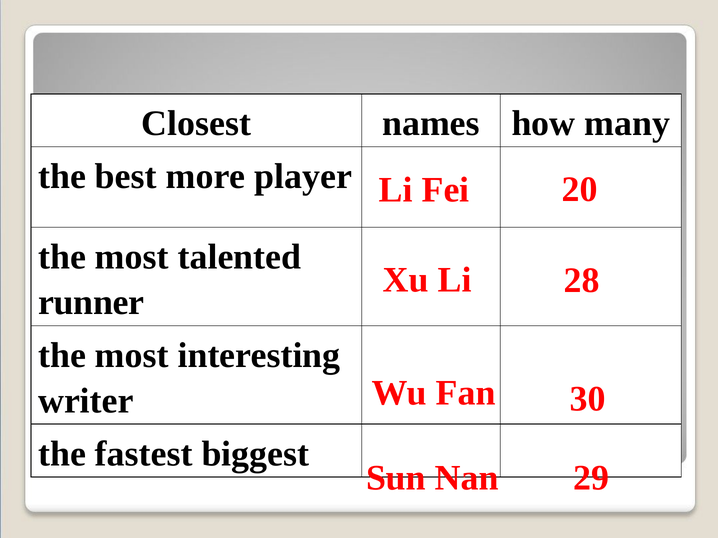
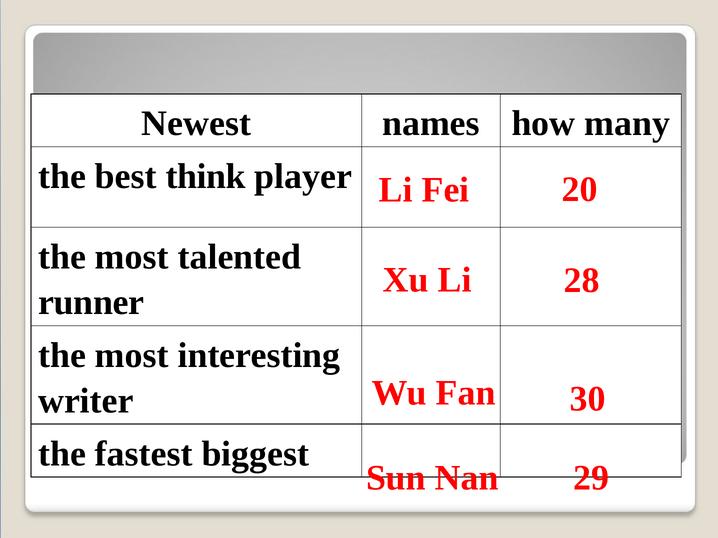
Closest: Closest -> Newest (196, 124)
more: more -> think (206, 176)
